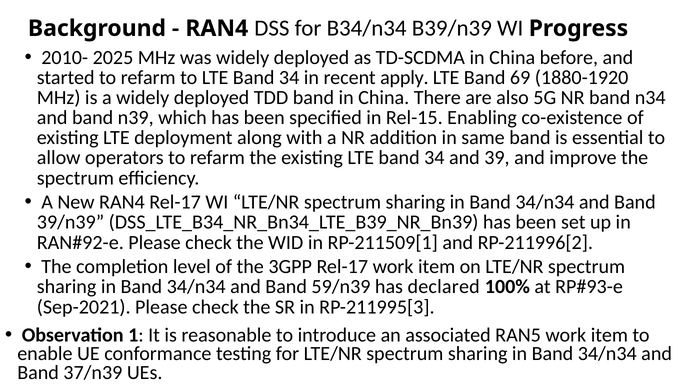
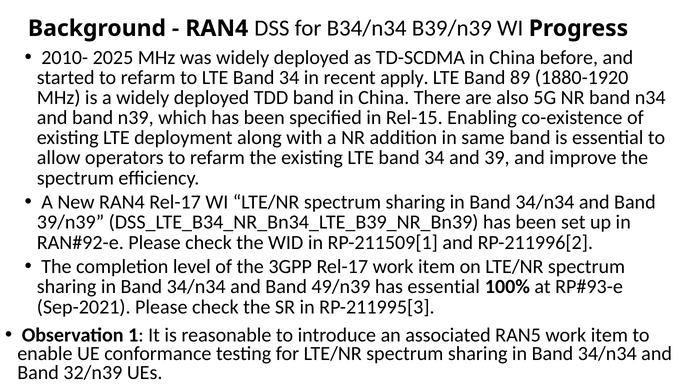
69: 69 -> 89 (520, 78)
59/n39: 59/n39 -> 49/n39 (341, 287)
has declared: declared -> essential (444, 287)
37/n39: 37/n39 -> 32/n39 (93, 373)
